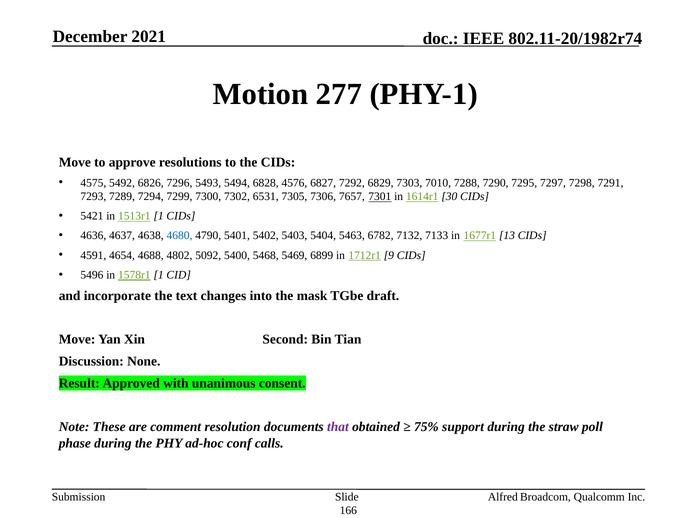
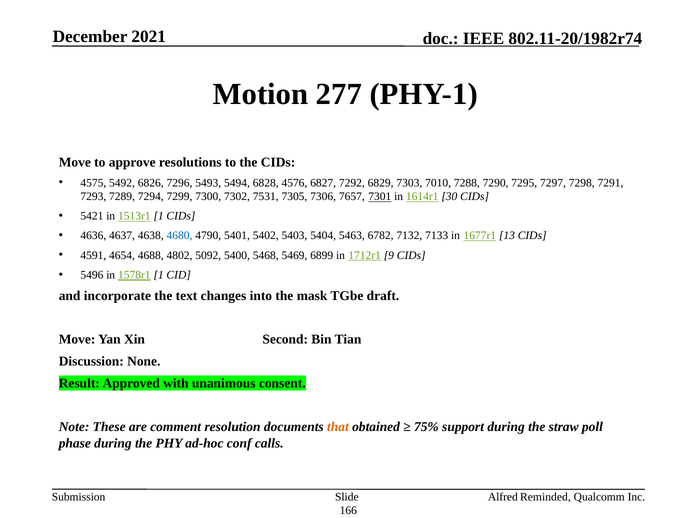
6531: 6531 -> 7531 (266, 197)
that colour: purple -> orange (338, 427)
Broadcom: Broadcom -> Reminded (545, 497)
